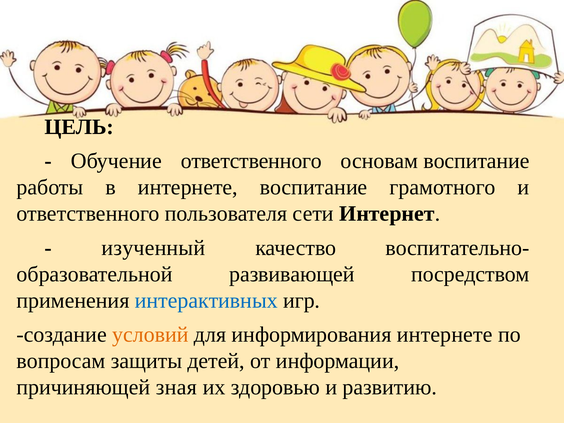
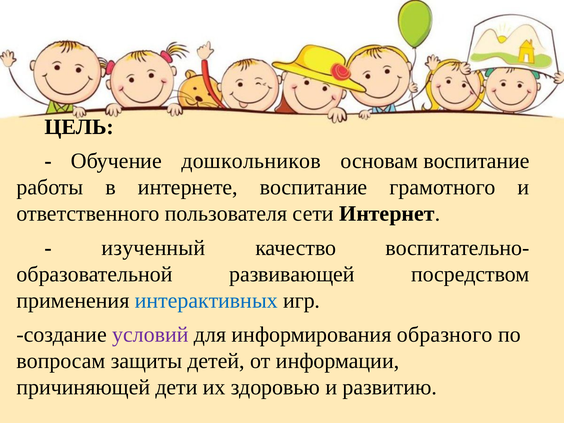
Обучение ответственного: ответственного -> дошкольников (251, 161)
условий colour: orange -> purple (150, 335)
информирования интернете: интернете -> образного (445, 335)
зная: зная -> дети (177, 387)
